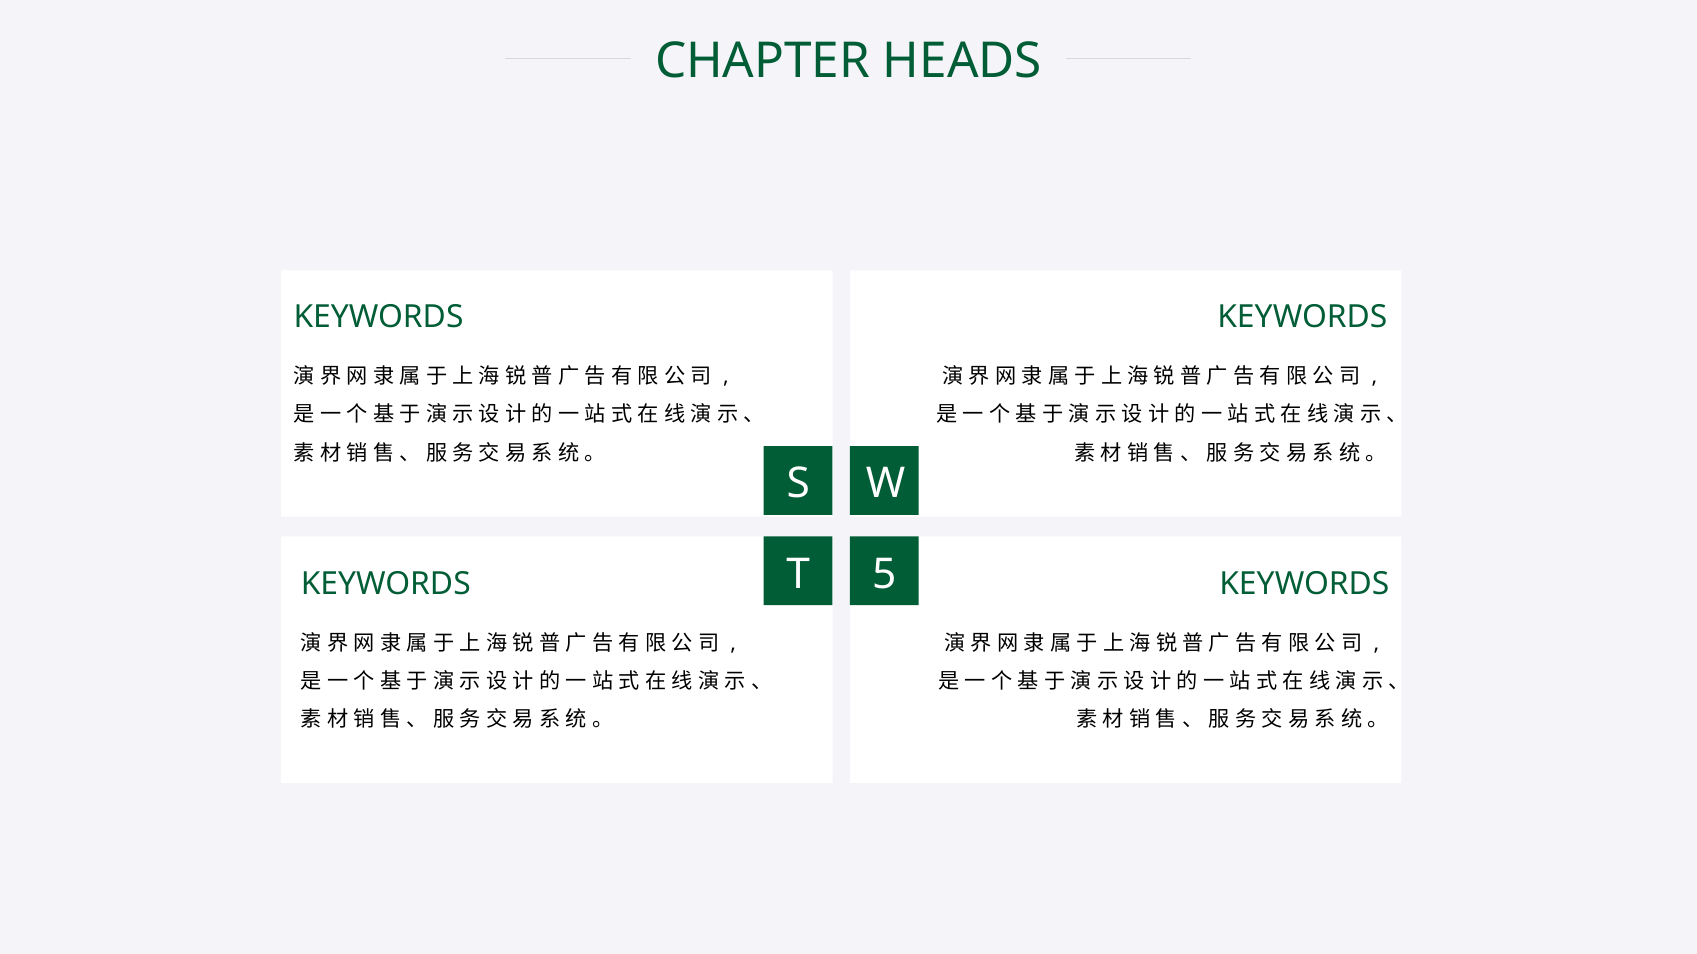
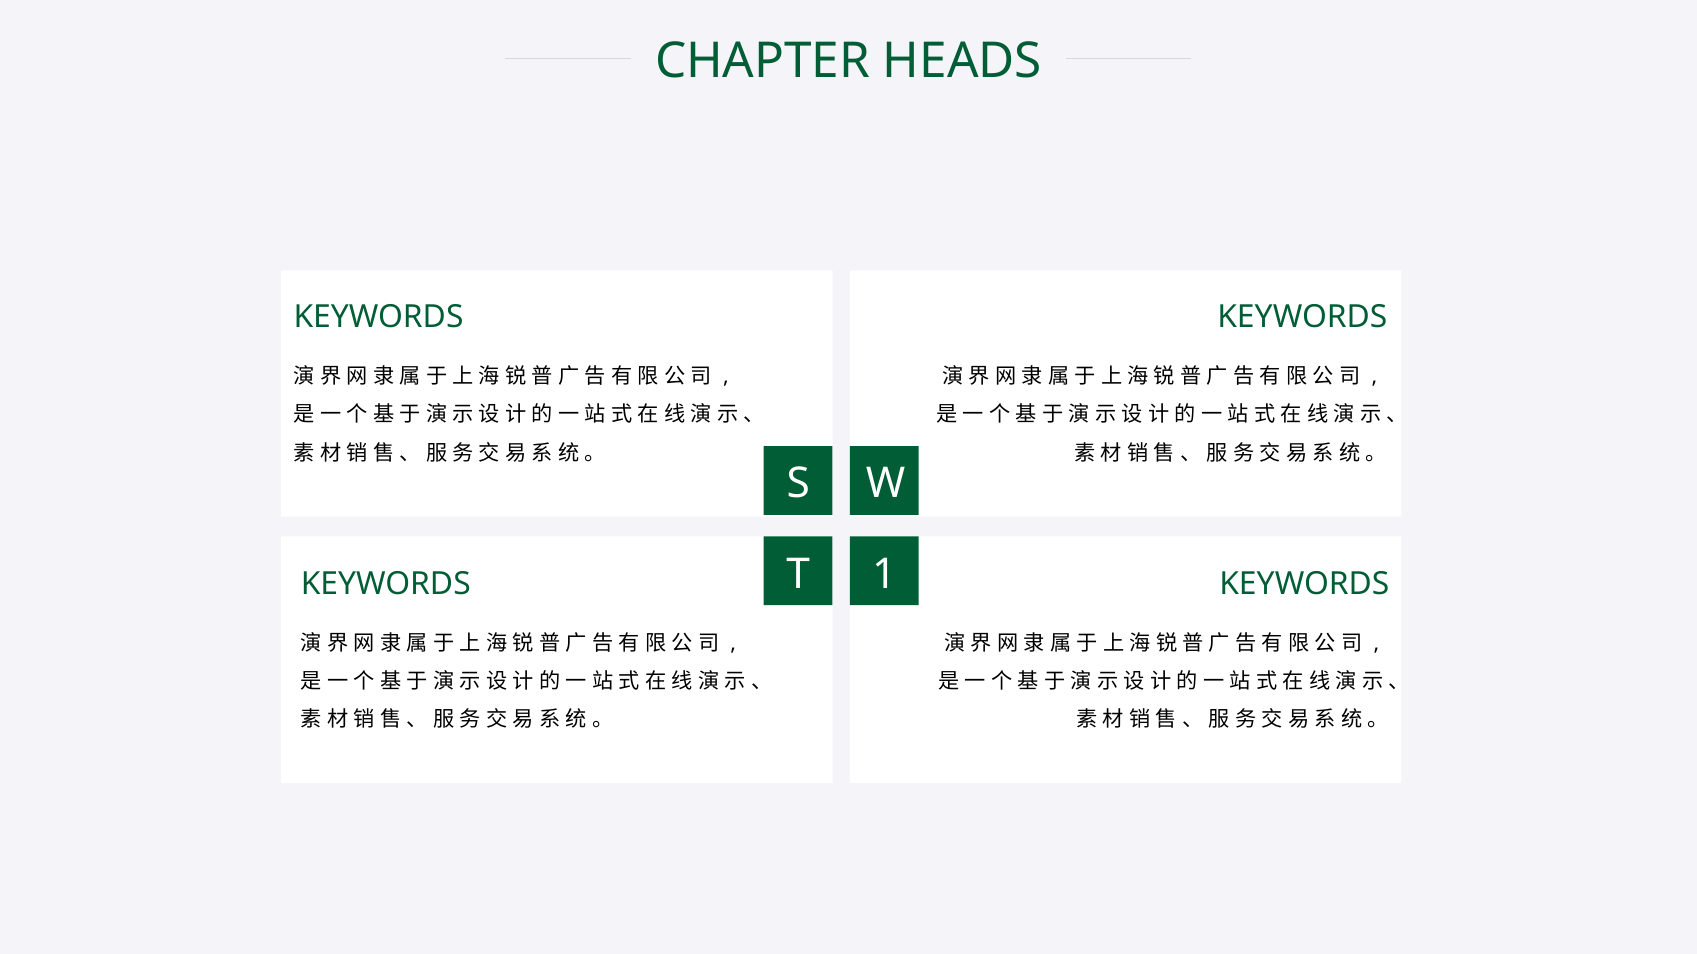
5: 5 -> 1 (884, 575)
